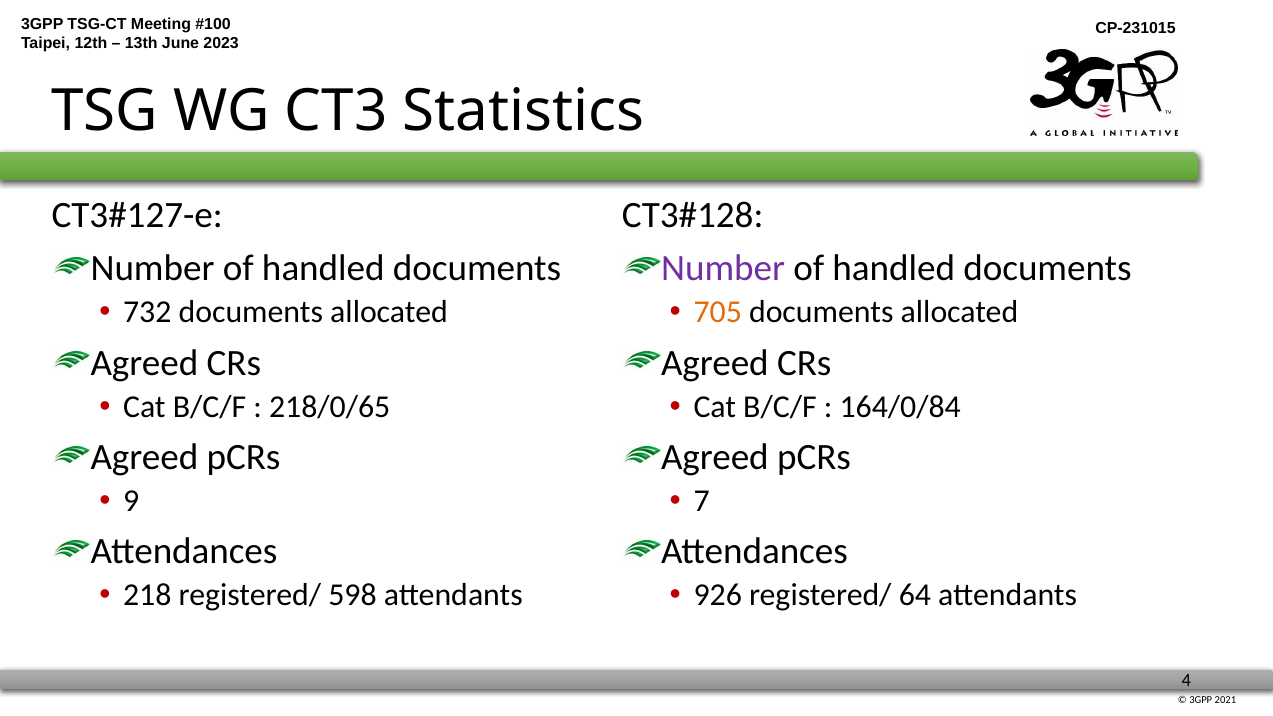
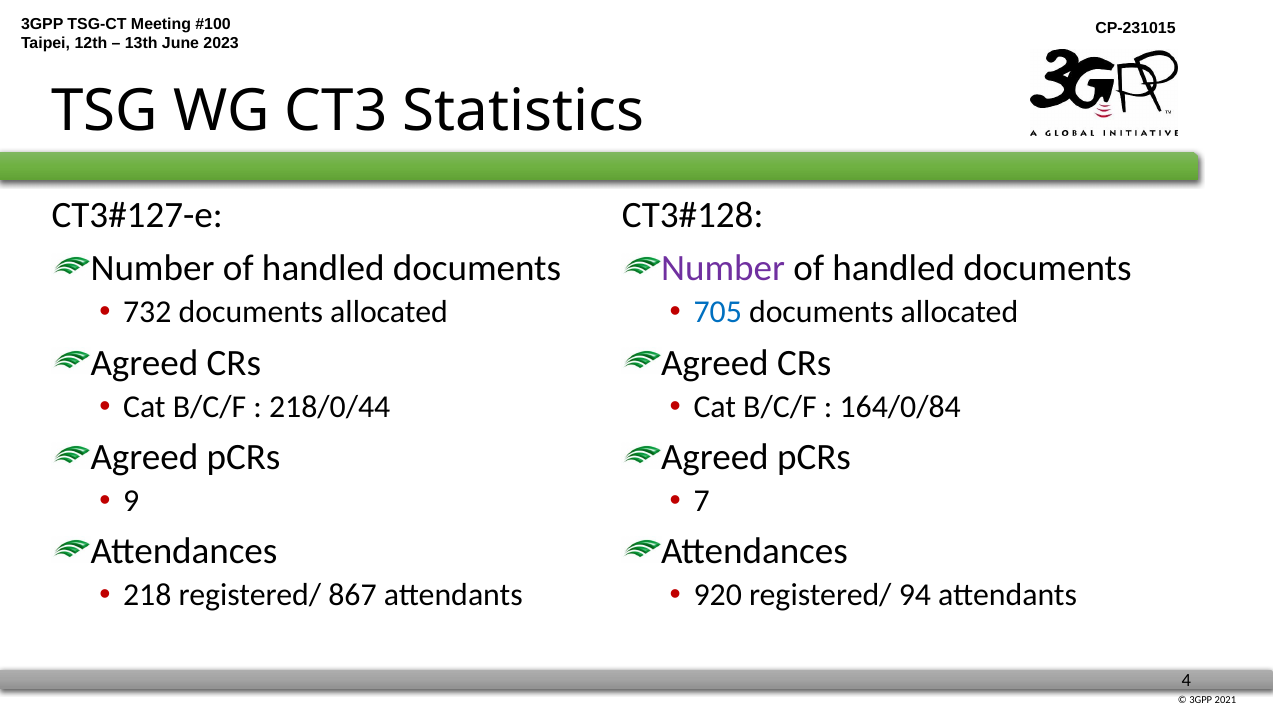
705 colour: orange -> blue (718, 312)
218/0/65: 218/0/65 -> 218/0/44 (330, 407)
598: 598 -> 867 (353, 596)
926: 926 -> 920 (718, 596)
64: 64 -> 94 (915, 596)
